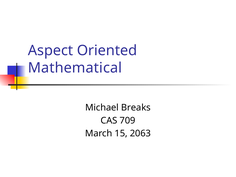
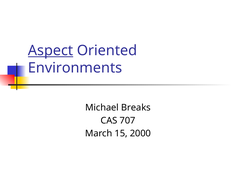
Aspect underline: none -> present (51, 51)
Mathematical: Mathematical -> Environments (75, 68)
709: 709 -> 707 (128, 120)
2063: 2063 -> 2000 (140, 133)
